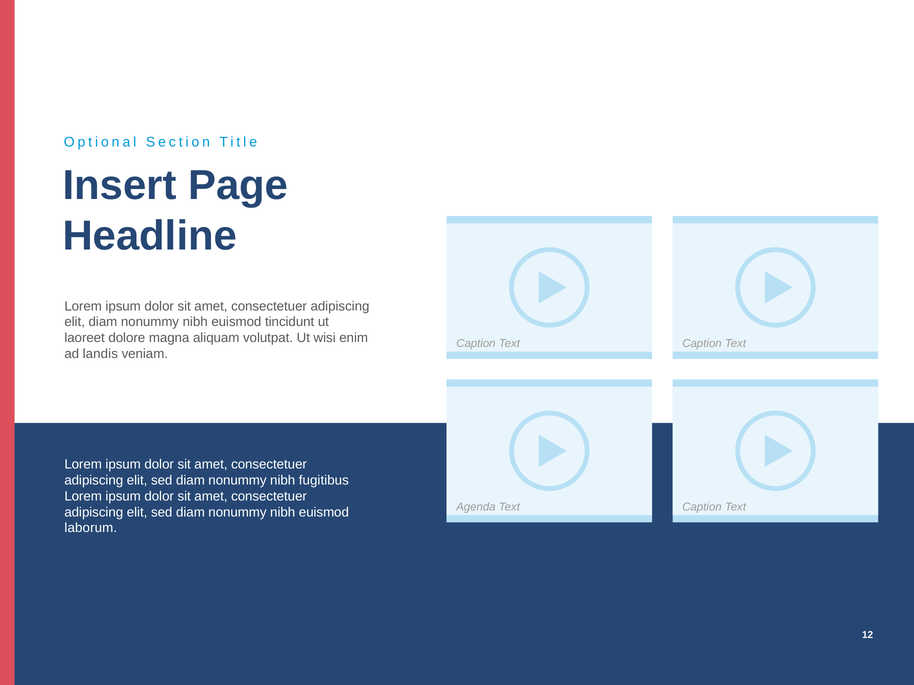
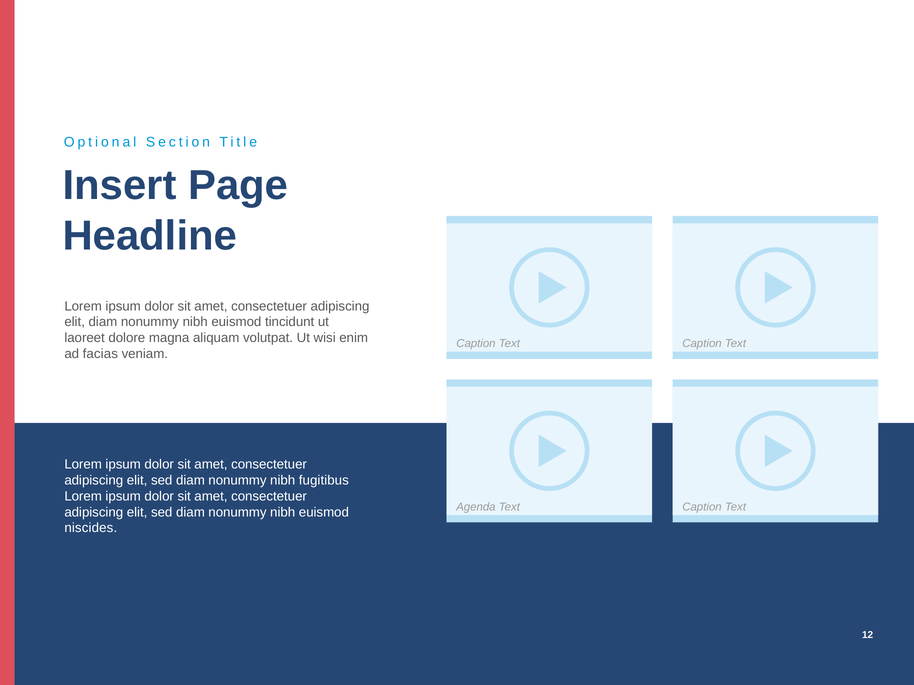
landis: landis -> facias (100, 354)
laborum: laborum -> niscides (91, 528)
